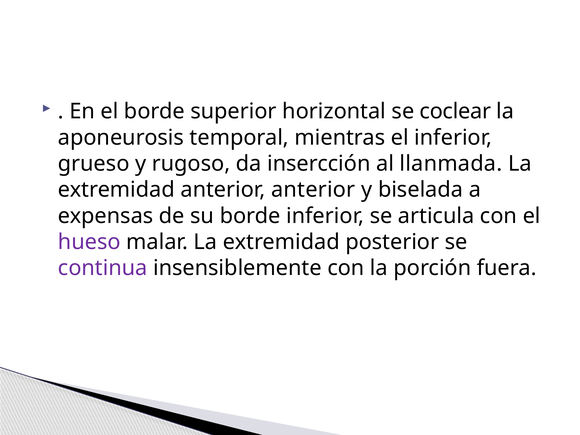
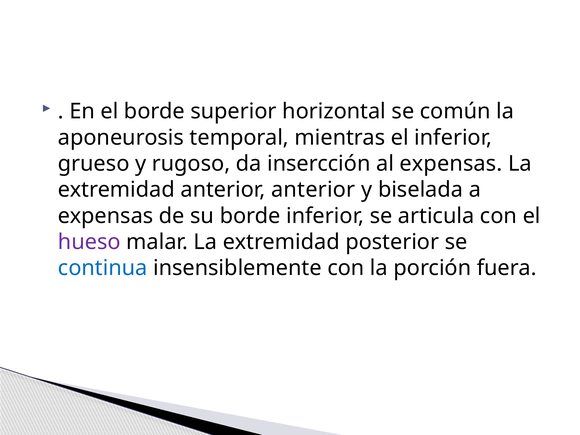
coclear: coclear -> común (455, 111)
al llanmada: llanmada -> expensas (451, 164)
continua colour: purple -> blue (103, 268)
